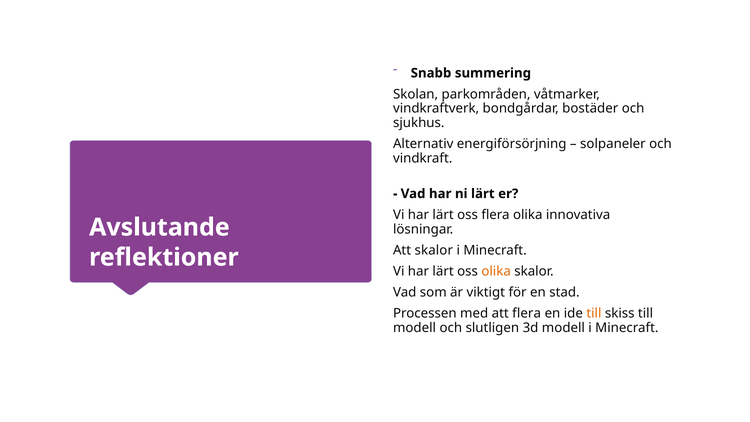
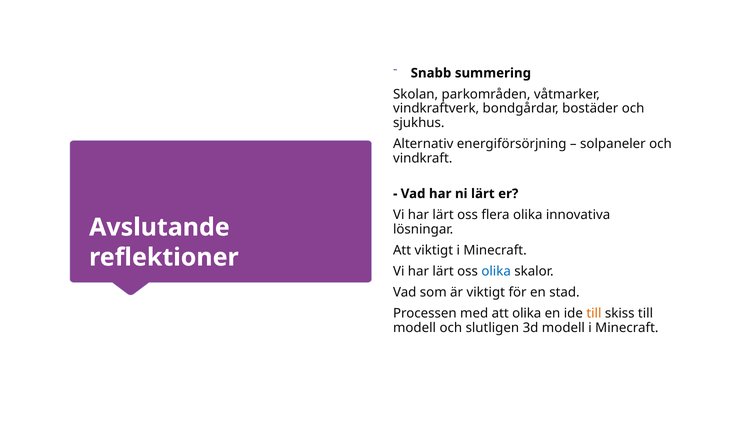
Att skalor: skalor -> viktigt (434, 250)
olika colour: orange -> blue (496, 271)
att flera: flera -> olika (527, 313)
